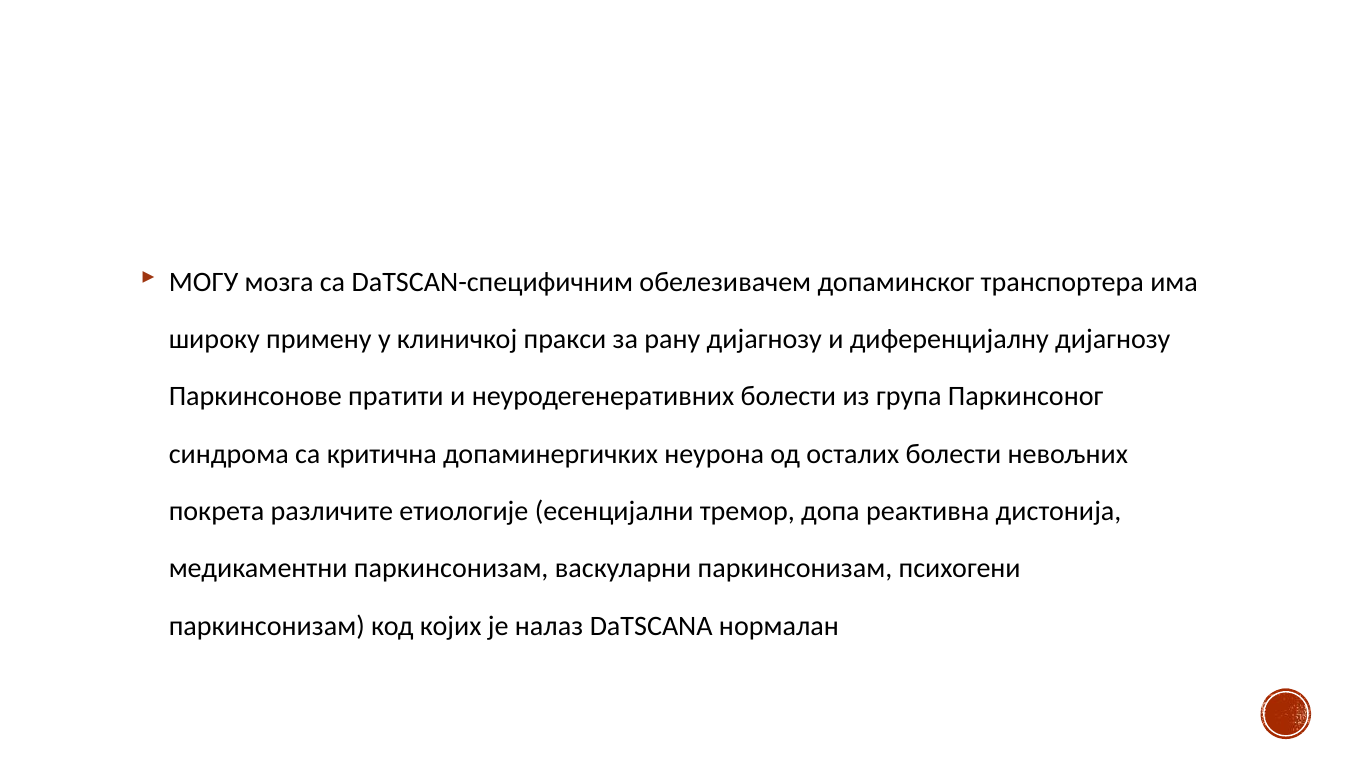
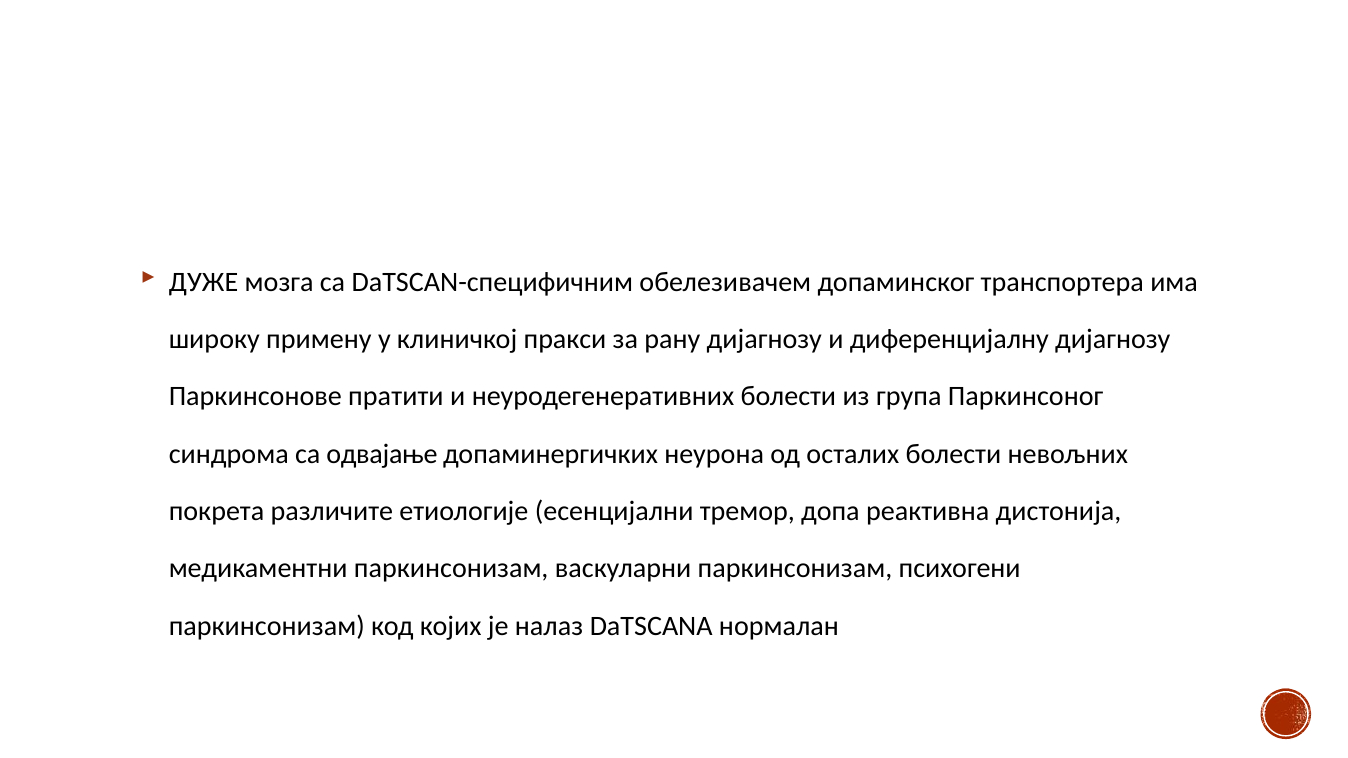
МОГУ: МОГУ -> ДУЖЕ (204, 282)
критична: критична -> одвајањe (382, 454)
